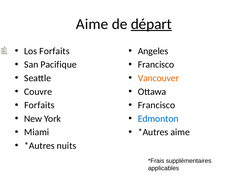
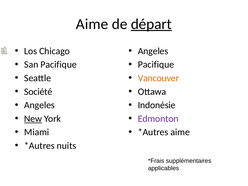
Los Forfaits: Forfaits -> Chicago (55, 51)
Francisco: Francisco -> Pacifique (156, 65)
Couvre: Couvre -> Société (38, 92)
Forfaits: Forfaits -> Angeles (39, 105)
Francisco: Francisco -> Indonésie (157, 105)
New underline: none -> present (33, 119)
Edmonton colour: blue -> purple (158, 119)
